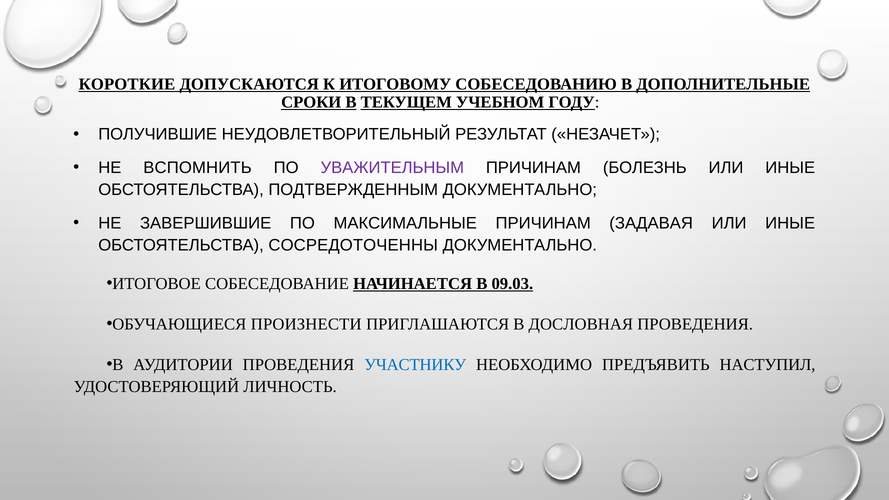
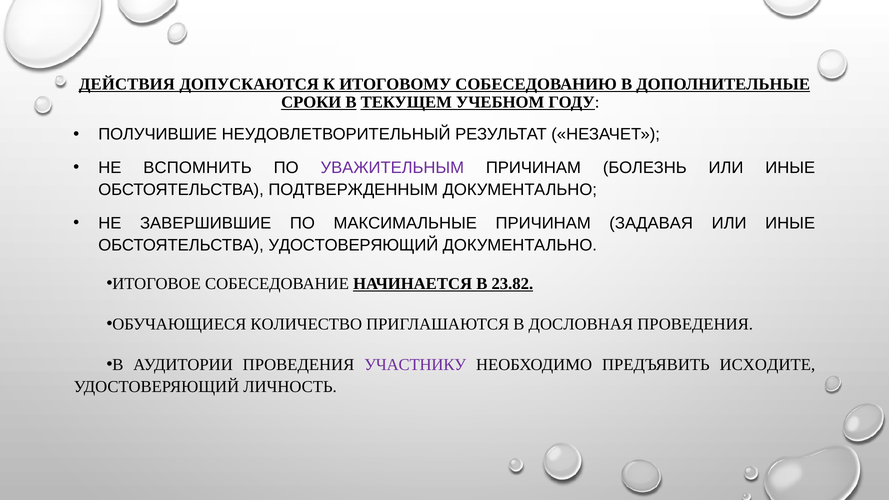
КОРОТКИЕ: КОРОТКИЕ -> ДЕЙСТВИЯ (127, 84)
ОБСТОЯТЕЛЬСТВА СОСРЕДОТОЧЕННЫ: СОСРЕДОТОЧЕННЫ -> УДОСТОВЕРЯЮЩИЙ (353, 245)
09.03: 09.03 -> 23.82 (512, 284)
ПРОИЗНЕСТИ: ПРОИЗНЕСТИ -> КОЛИЧЕСТВО (306, 324)
УЧАСТНИКУ colour: blue -> purple (415, 365)
НАСТУПИЛ: НАСТУПИЛ -> ИСХОДИТЕ (767, 365)
